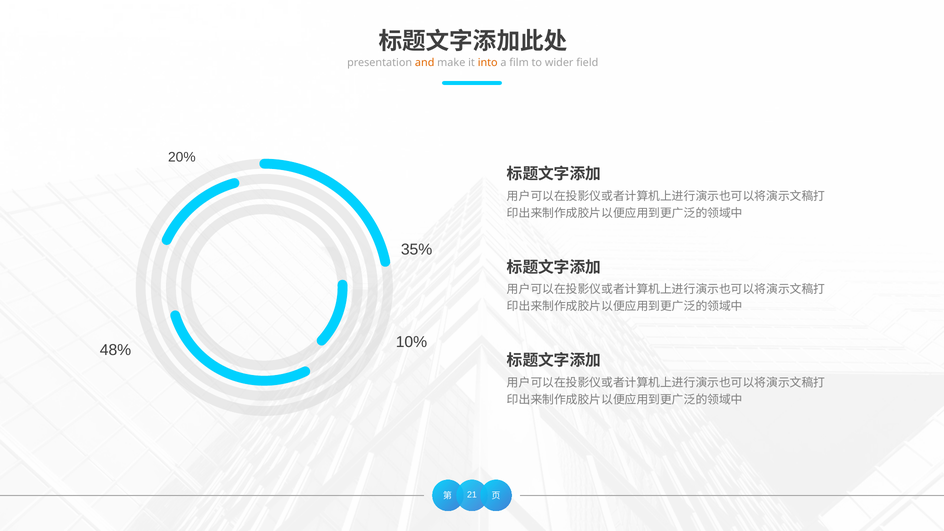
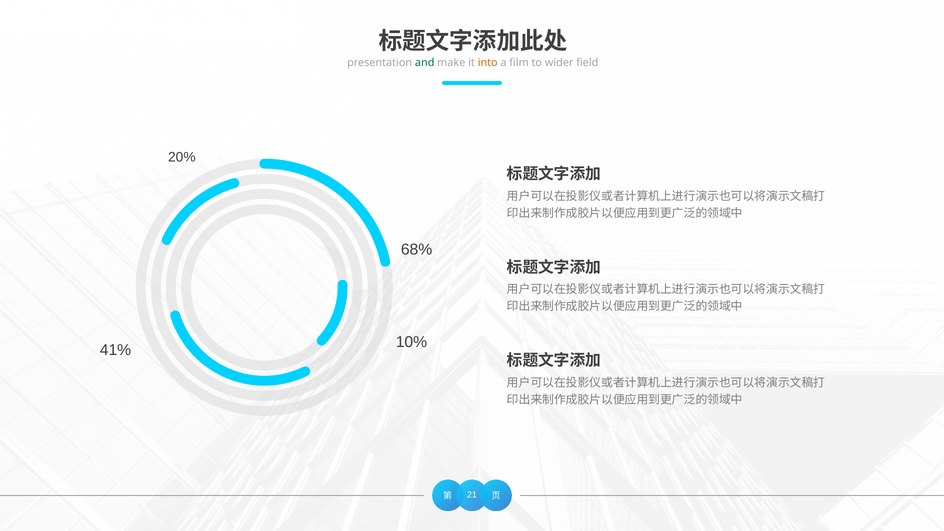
and colour: orange -> green (425, 63)
35%: 35% -> 68% (417, 249)
48%: 48% -> 41% (116, 350)
